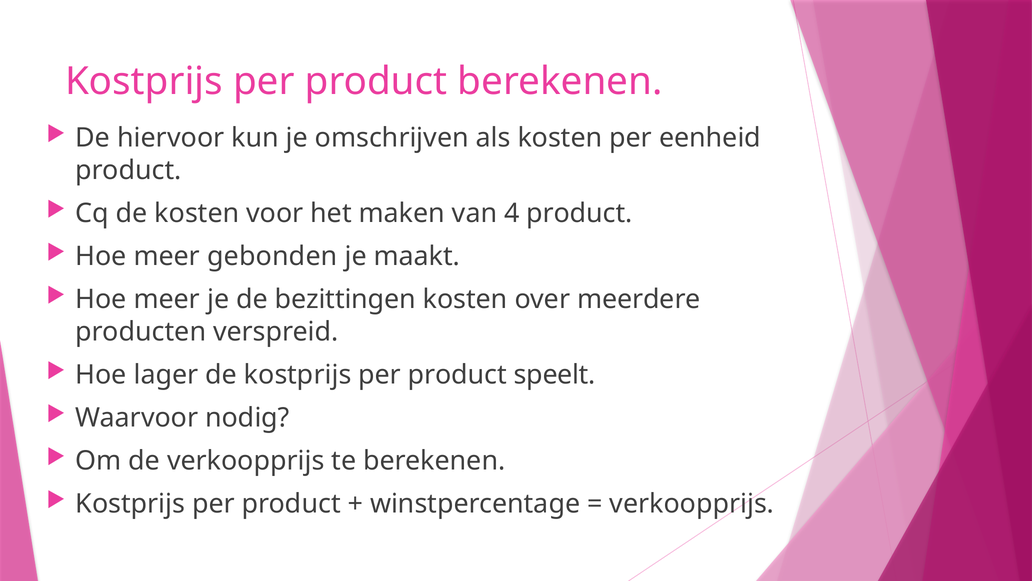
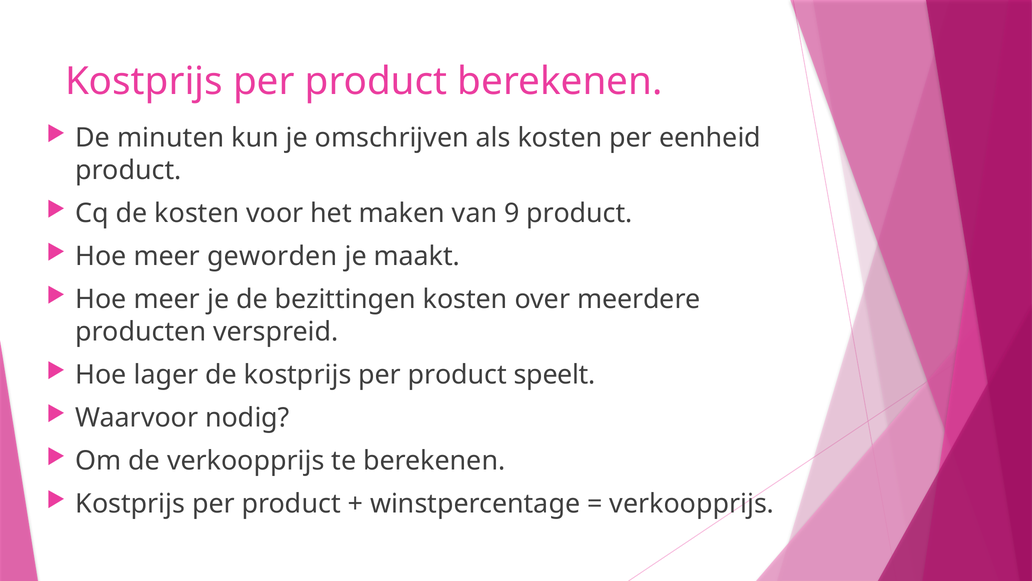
hiervoor: hiervoor -> minuten (171, 138)
4: 4 -> 9 (512, 213)
gebonden: gebonden -> geworden (272, 256)
